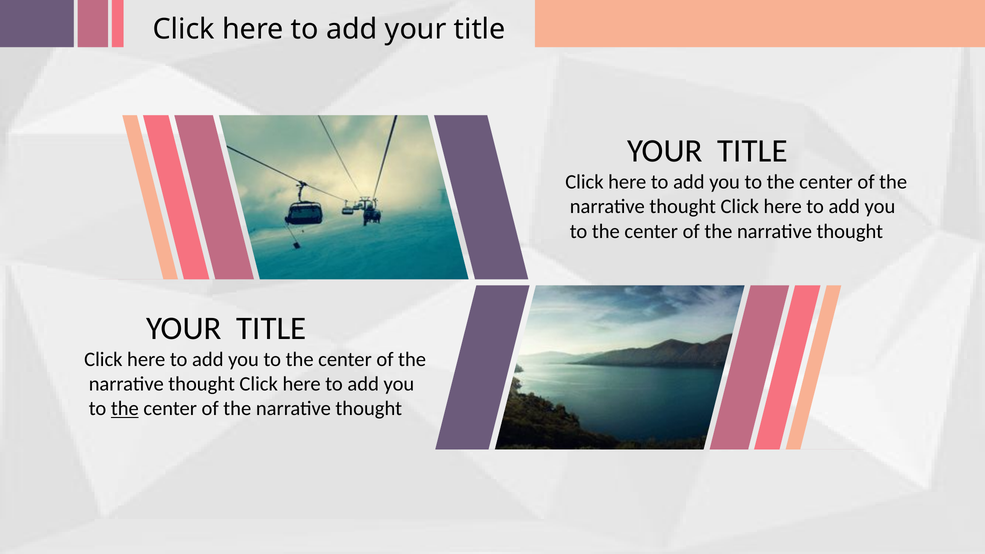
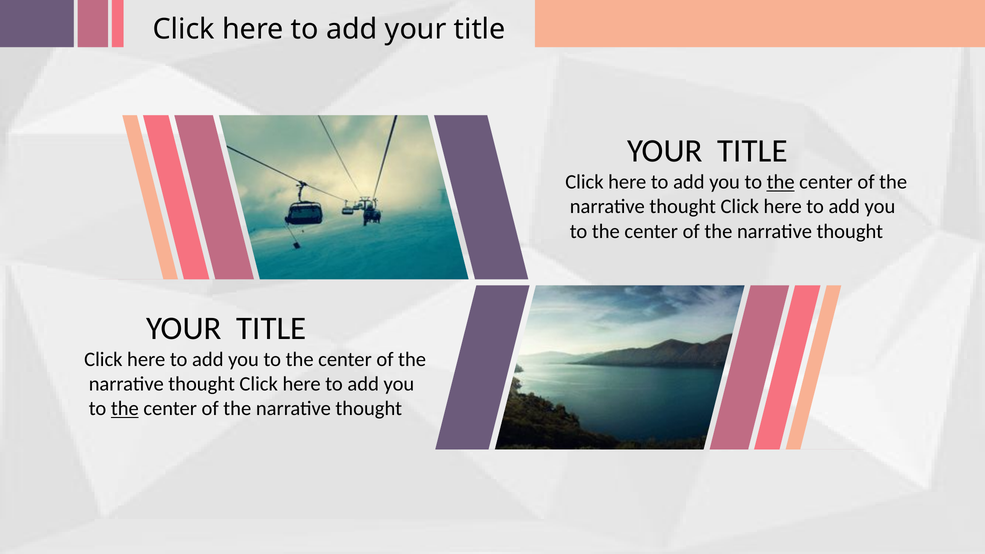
the underline: none -> present (781, 182)
